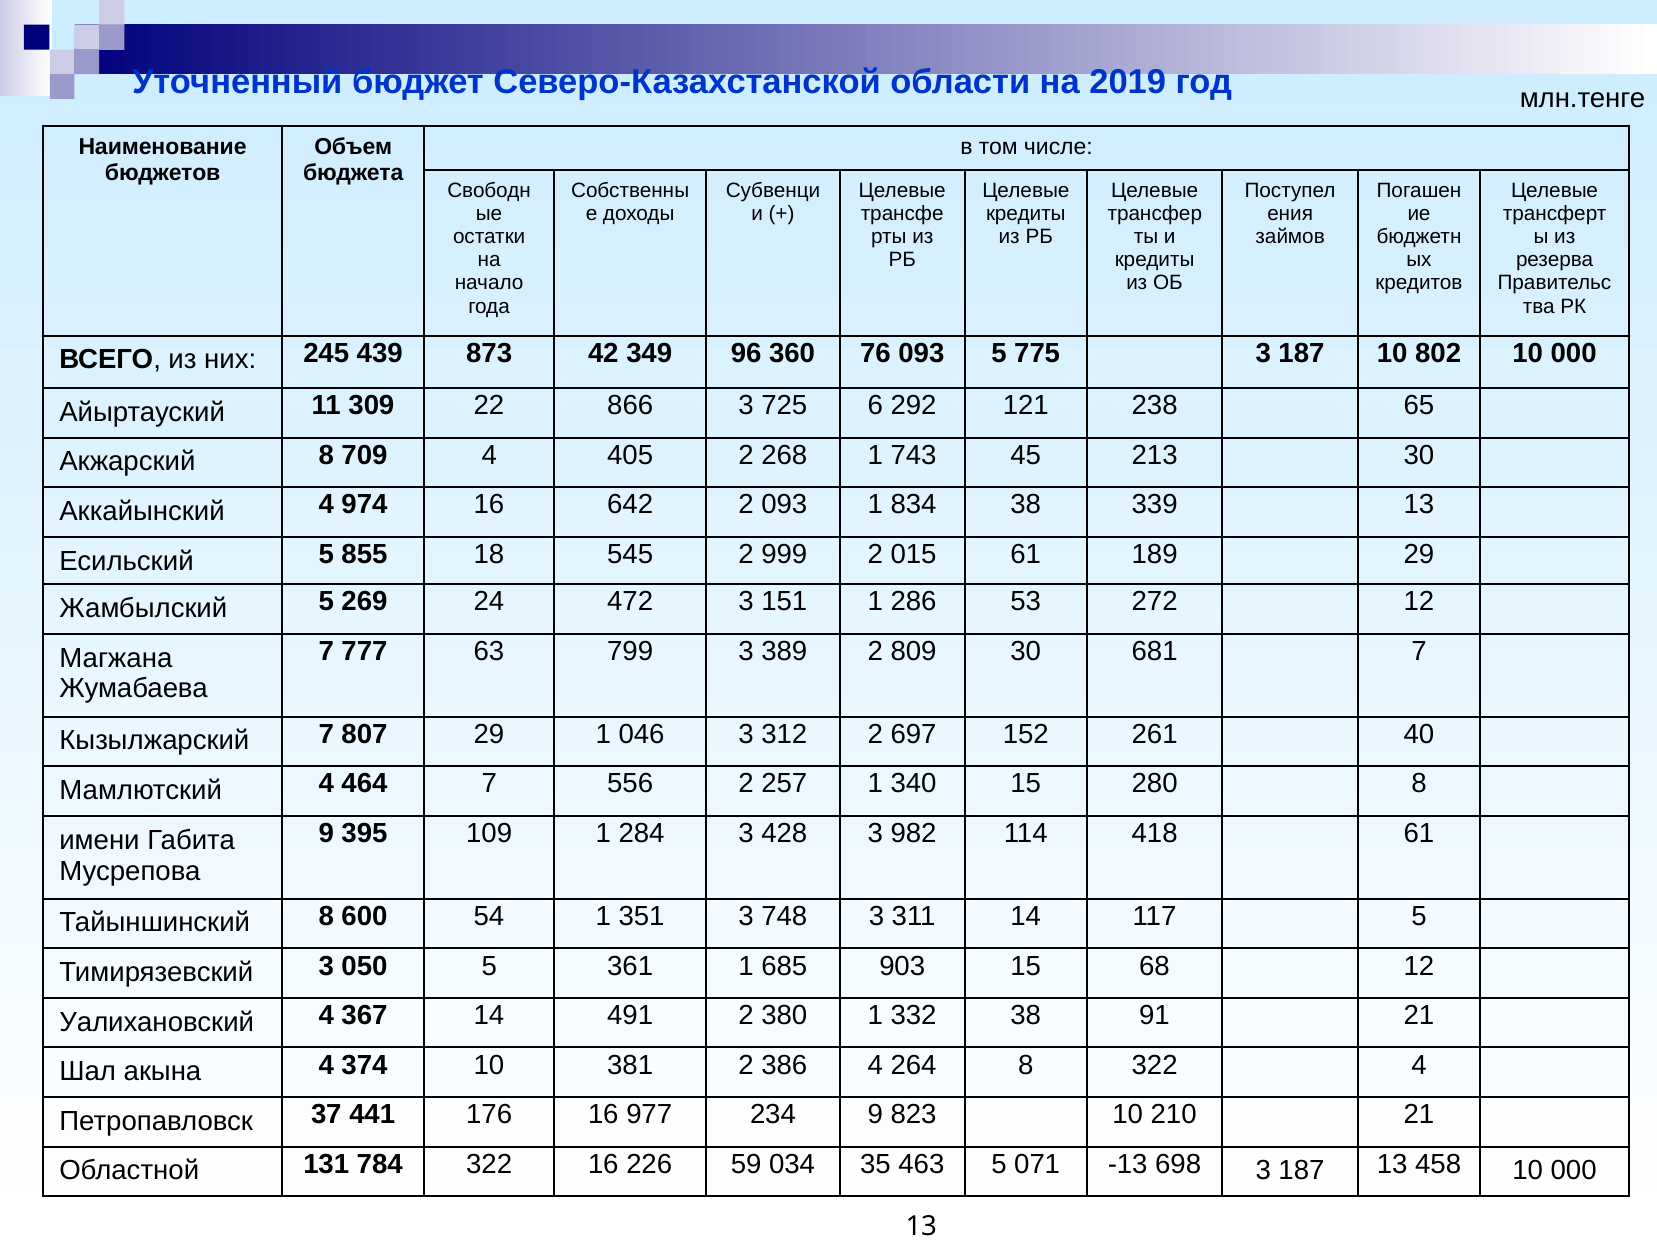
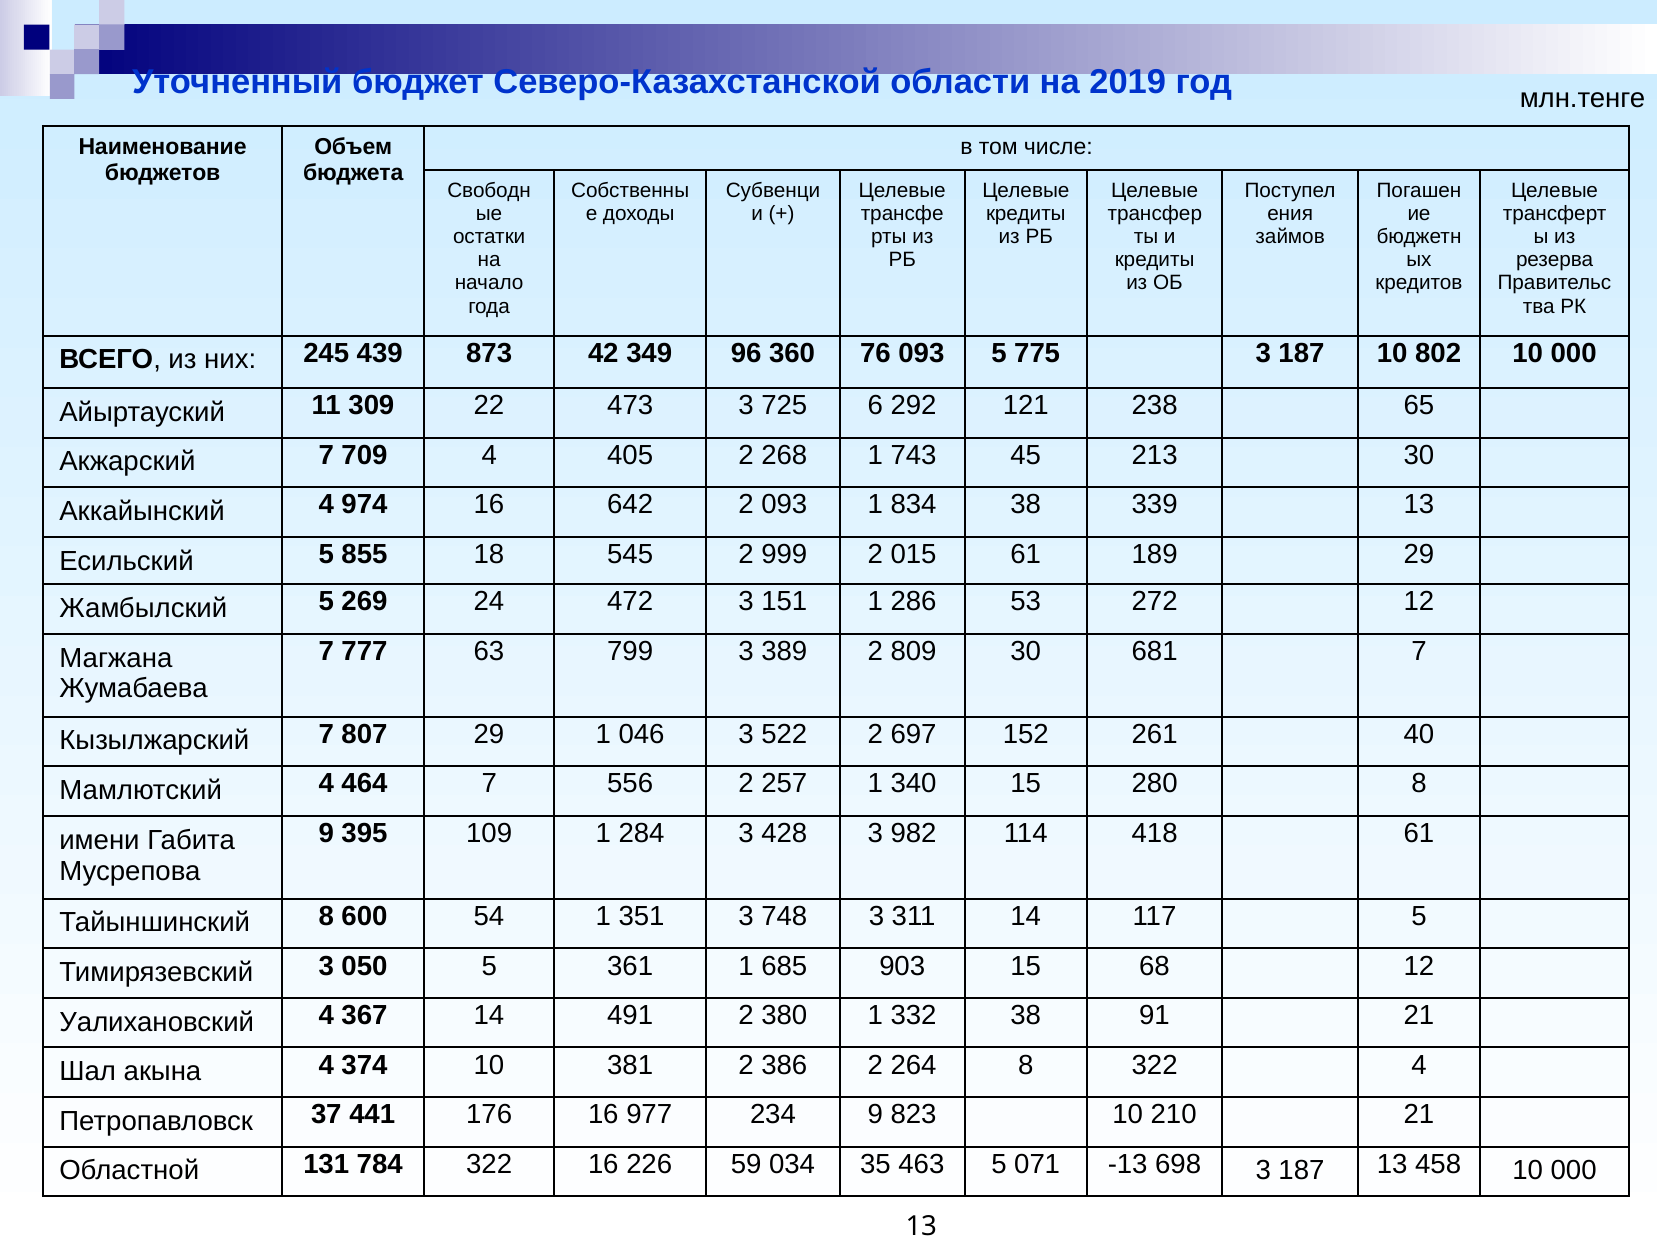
866: 866 -> 473 (630, 406)
Акжарский 8: 8 -> 7 (326, 456)
312: 312 -> 522 (784, 735)
386 4: 4 -> 2 (875, 1066)
